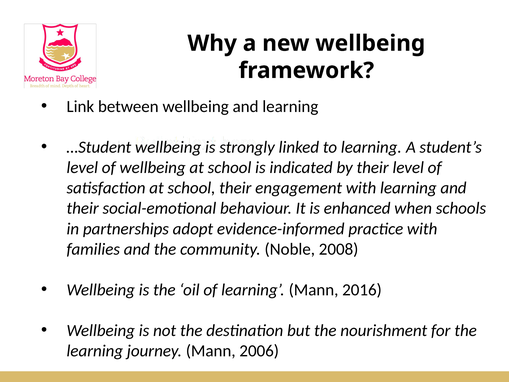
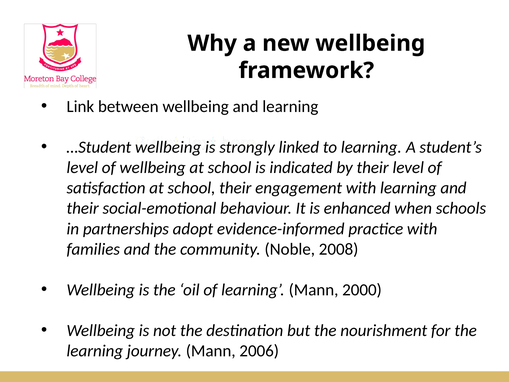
2016: 2016 -> 2000 (362, 290)
